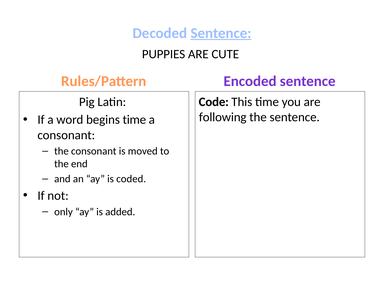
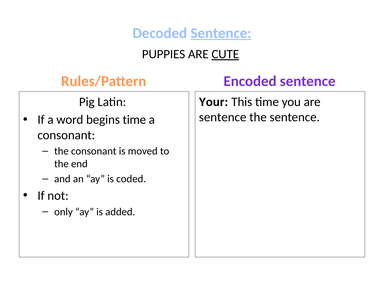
CUTE underline: none -> present (225, 54)
Code: Code -> Your (214, 102)
following: following -> sentence (223, 117)
